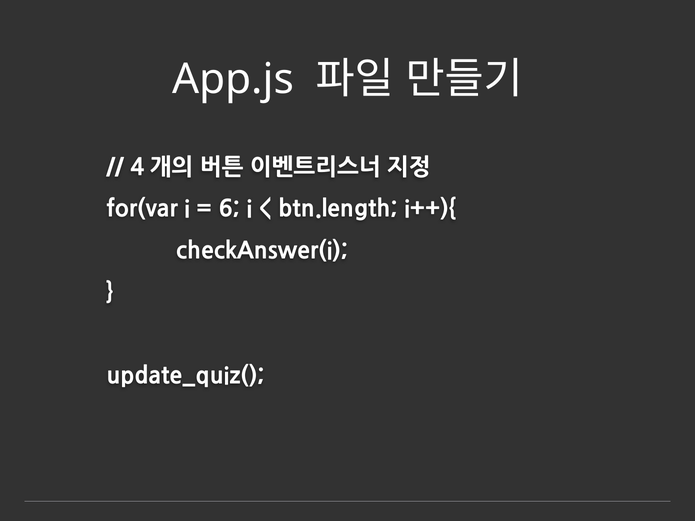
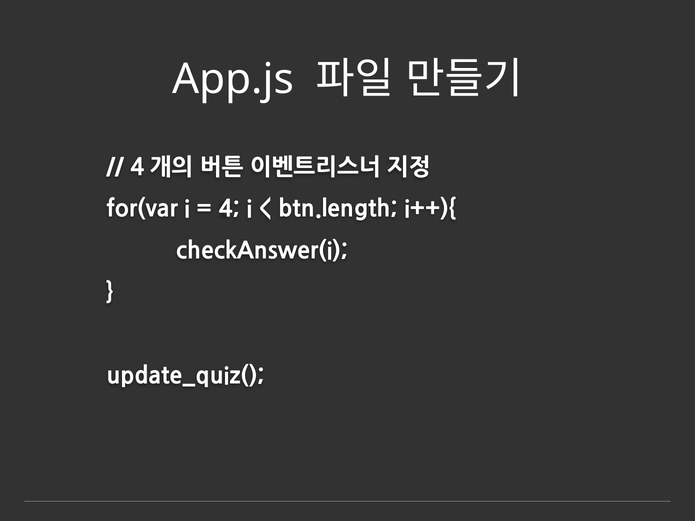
6: 6 -> 4 (229, 209)
